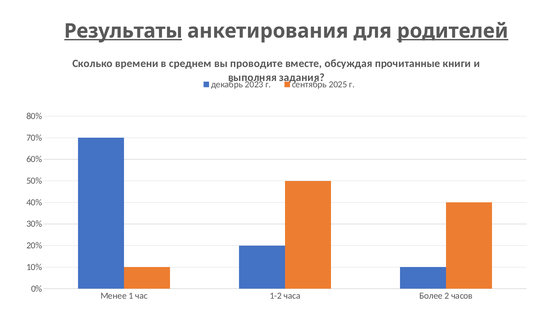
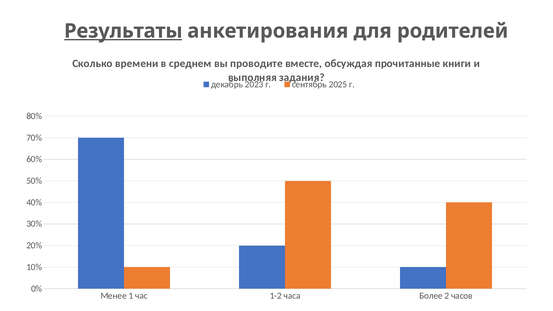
родителей underline: present -> none (453, 31)
